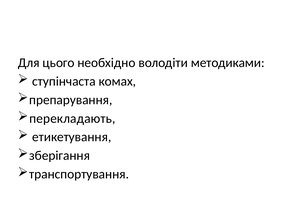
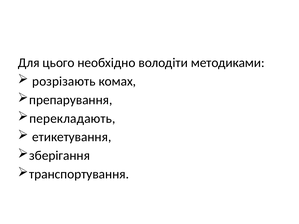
ступінчаста: ступінчаста -> розрізають (64, 81)
